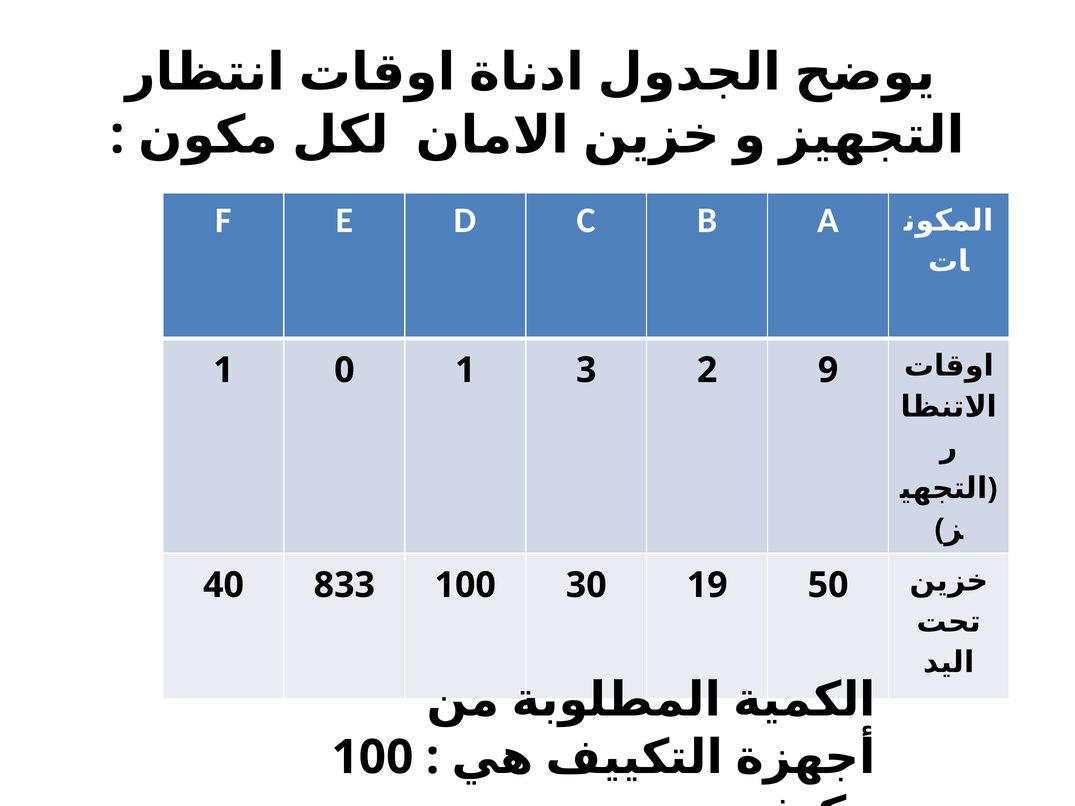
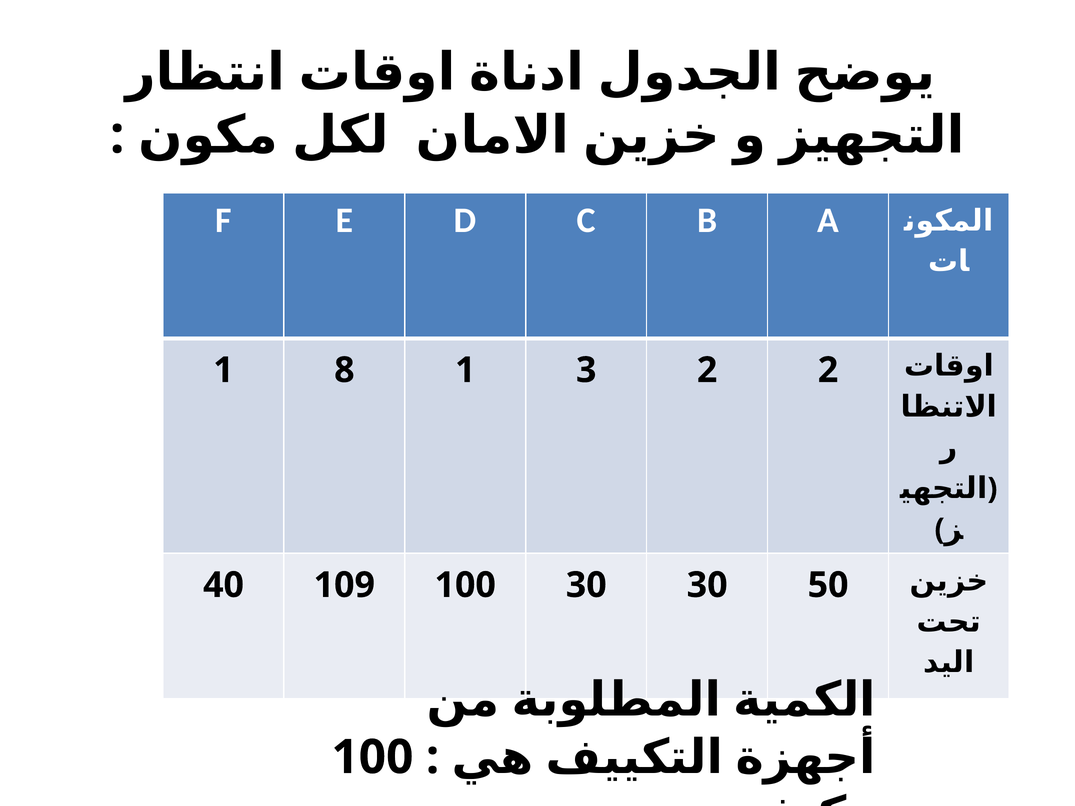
0: 0 -> 8 (344, 370)
2 9: 9 -> 2 (828, 370)
833: 833 -> 109 (344, 585)
30 19: 19 -> 30 (707, 585)
